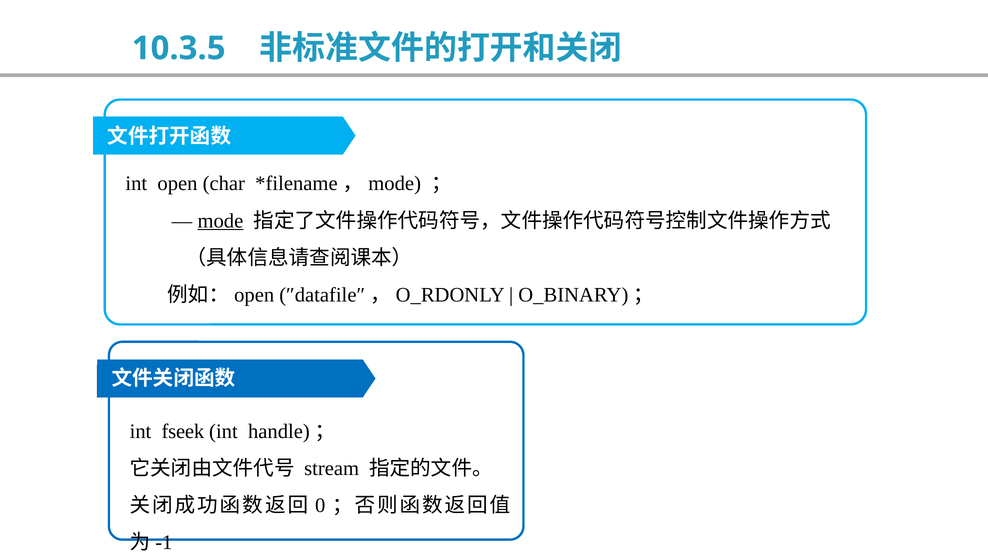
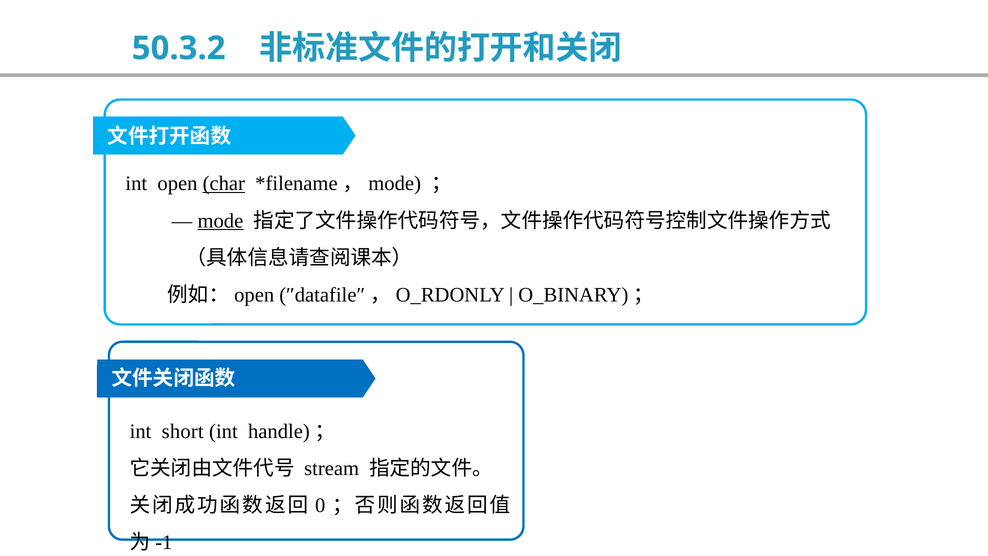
10.3.5: 10.3.5 -> 50.3.2 (179, 48)
char underline: none -> present (224, 184)
fseek: fseek -> short (183, 431)
